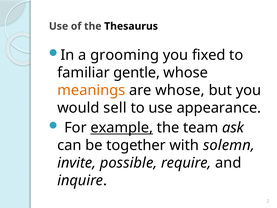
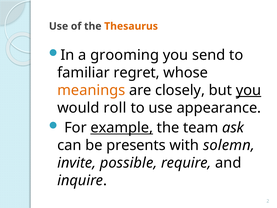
Thesaurus colour: black -> orange (131, 26)
fixed: fixed -> send (209, 55)
gentle: gentle -> regret (137, 73)
are whose: whose -> closely (180, 90)
you underline: none -> present (248, 90)
sell: sell -> roll (115, 108)
together: together -> presents (136, 145)
